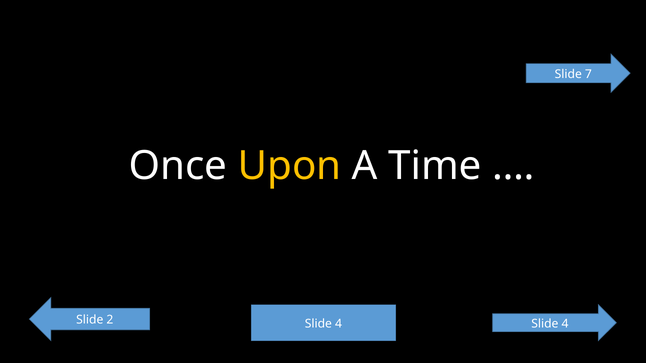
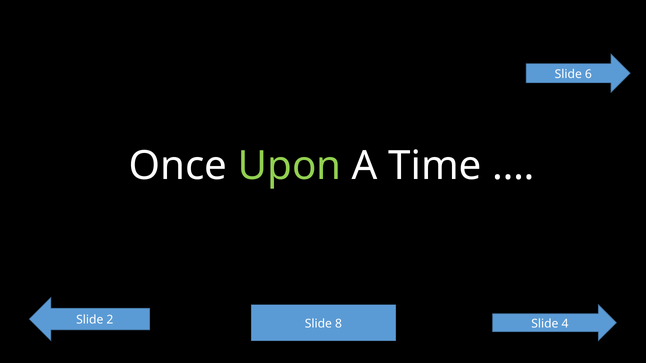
7: 7 -> 6 (588, 74)
Upon colour: yellow -> light green (290, 166)
4: 4 -> 8 (339, 324)
